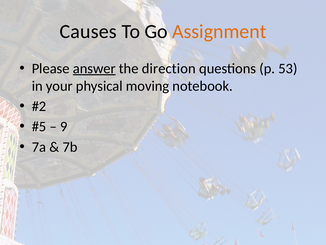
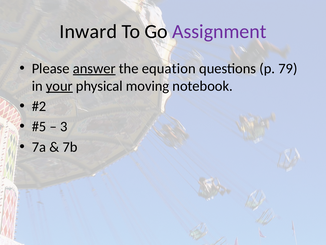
Causes: Causes -> Inward (88, 32)
Assignment colour: orange -> purple (219, 32)
direction: direction -> equation (169, 68)
53: 53 -> 79 (288, 68)
your underline: none -> present (59, 86)
9: 9 -> 3 (64, 126)
